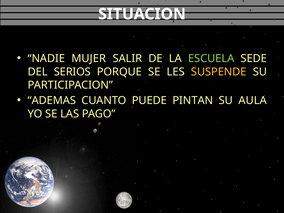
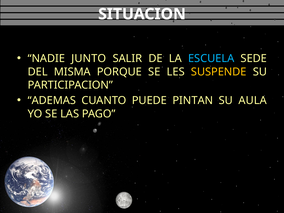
MUJER: MUJER -> JUNTO (89, 59)
ESCUELA colour: light green -> light blue (211, 59)
SERIOS: SERIOS -> MISMA (72, 72)
